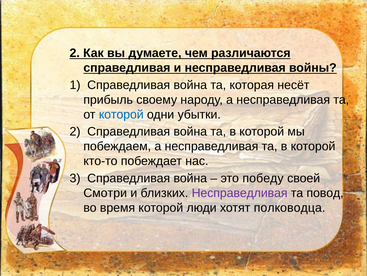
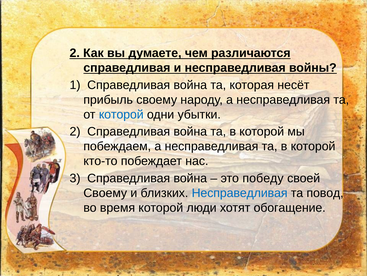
Смотри: Смотри -> Своему (105, 192)
Несправедливая colour: purple -> blue (240, 192)
полководца: полководца -> обогащение (290, 207)
